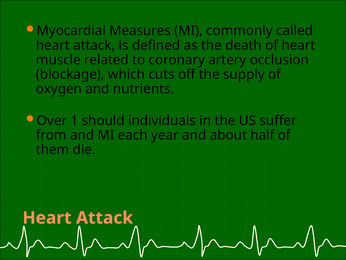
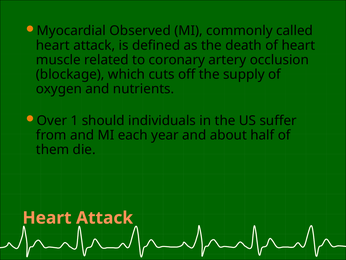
Measures: Measures -> Observed (140, 31)
